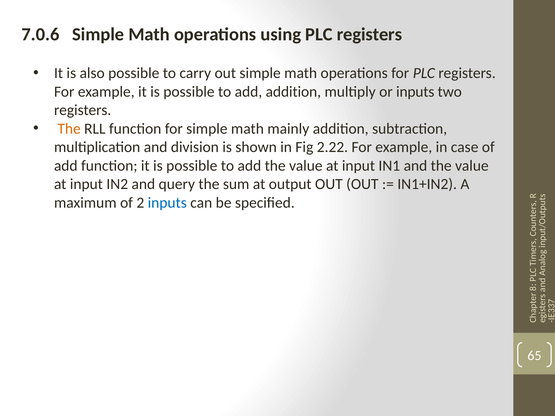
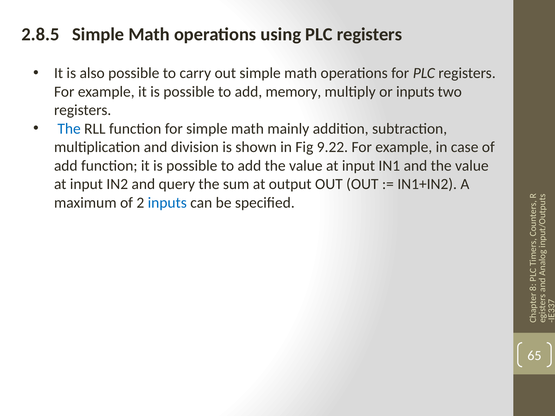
7.0.6: 7.0.6 -> 2.8.5 (41, 34)
add addition: addition -> memory (293, 92)
The colour: orange -> blue (69, 129)
2.22: 2.22 -> 9.22 (332, 147)
